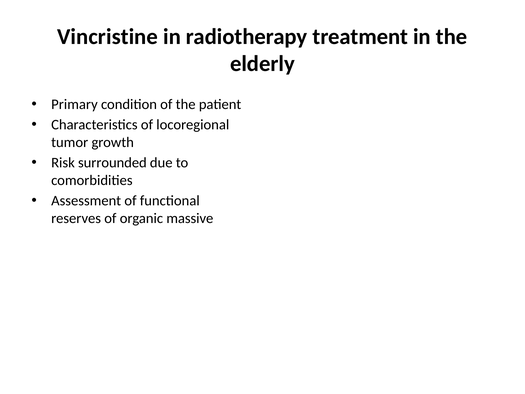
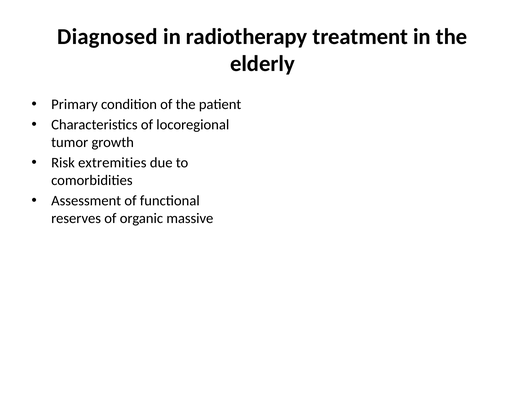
Vincristine: Vincristine -> Diagnosed (107, 37)
surrounded: surrounded -> extremities (112, 163)
